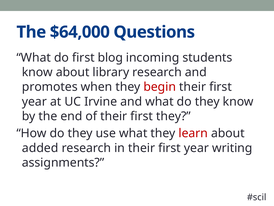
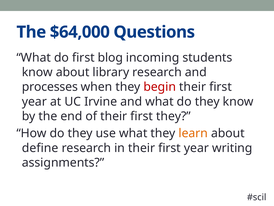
promotes: promotes -> processes (50, 87)
learn colour: red -> orange (193, 133)
added: added -> define (40, 148)
